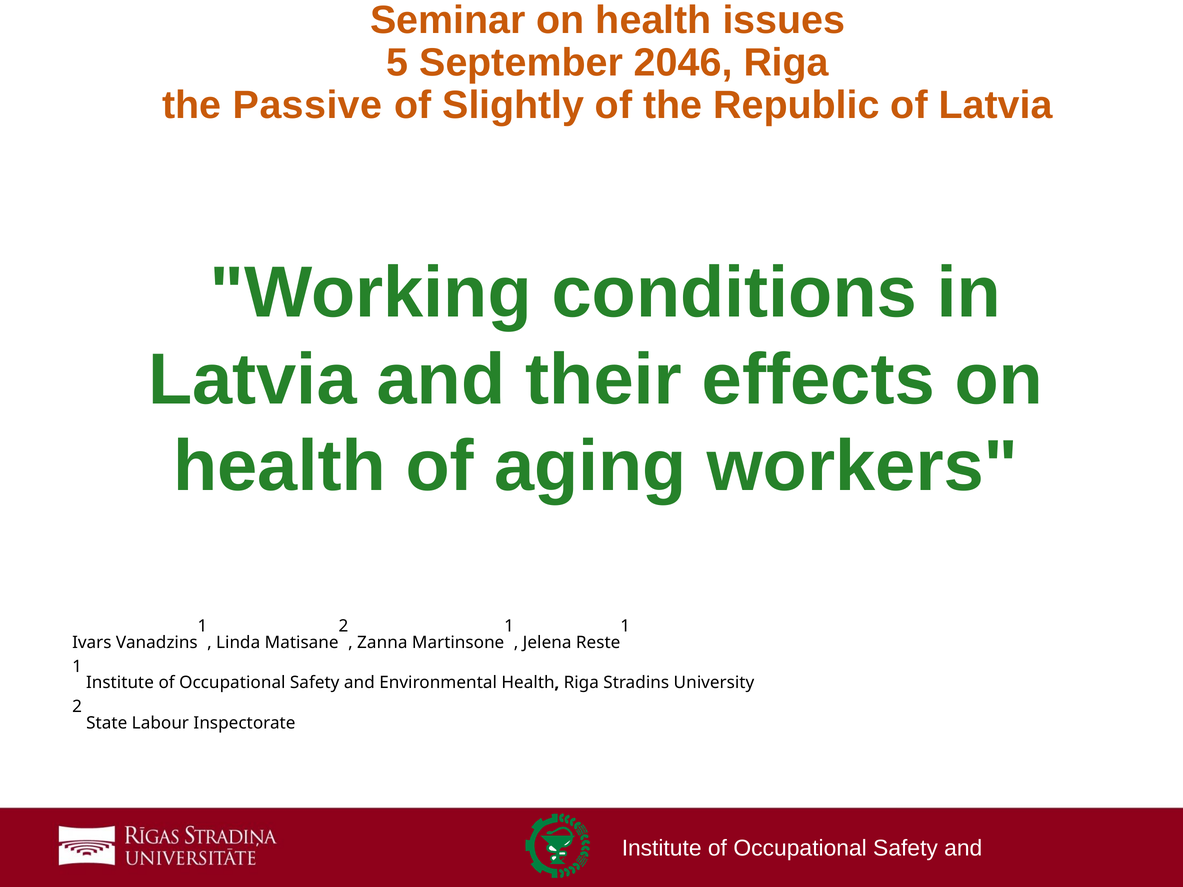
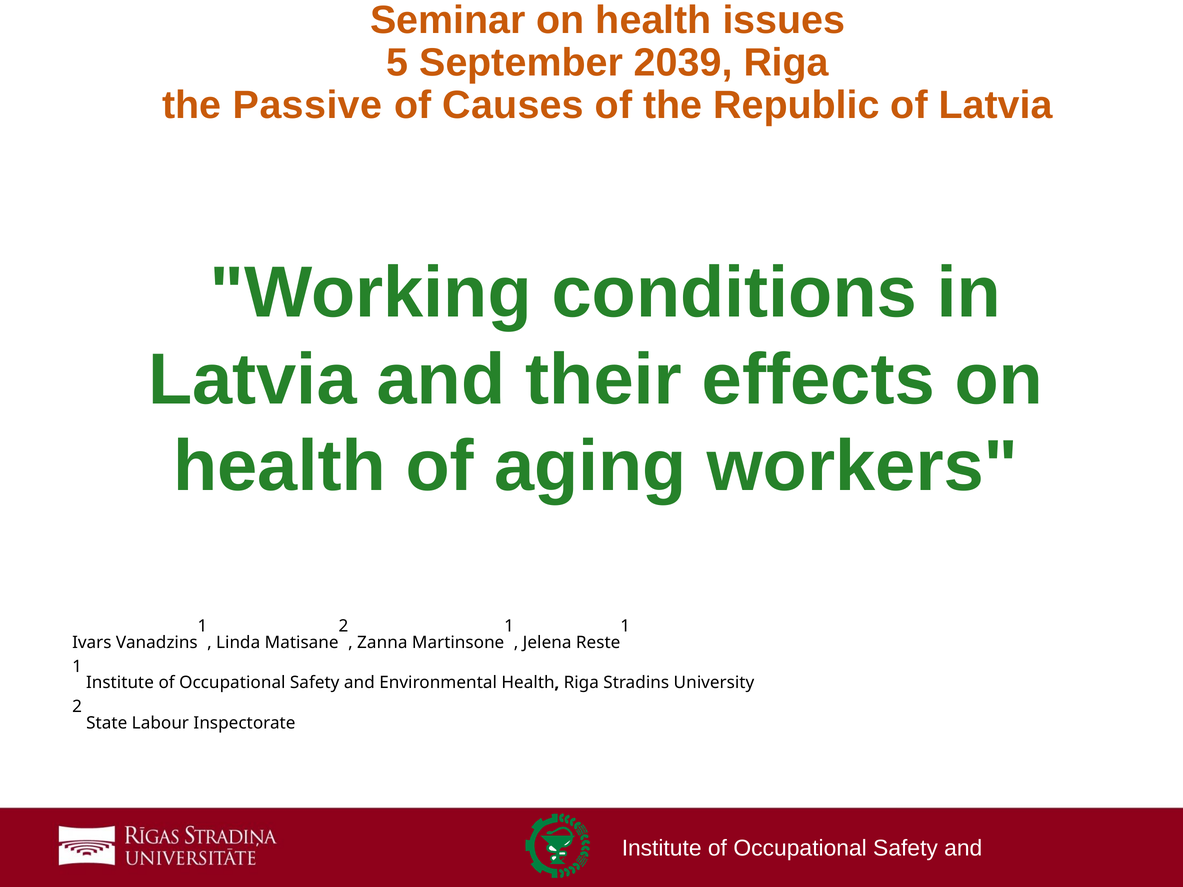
2046: 2046 -> 2039 (683, 63)
Slightly: Slightly -> Causes (513, 105)
